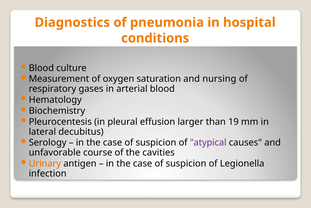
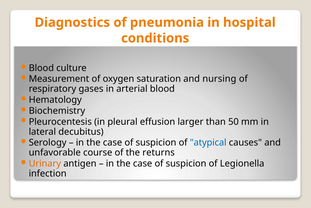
19: 19 -> 50 (233, 121)
atypical colour: purple -> blue (208, 142)
cavities: cavities -> returns (159, 152)
